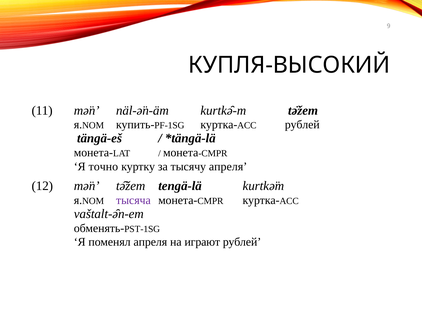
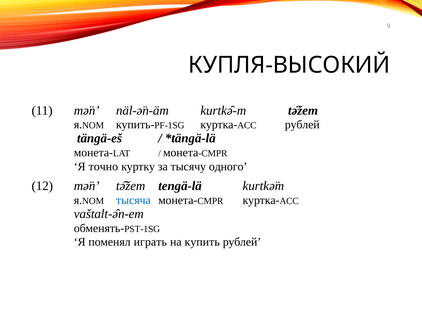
тысячу апреля: апреля -> одного (228, 166)
тысяча colour: purple -> blue (133, 200)
поменял апреля: апреля -> играть (150, 242)
играют: играют -> купить (202, 242)
